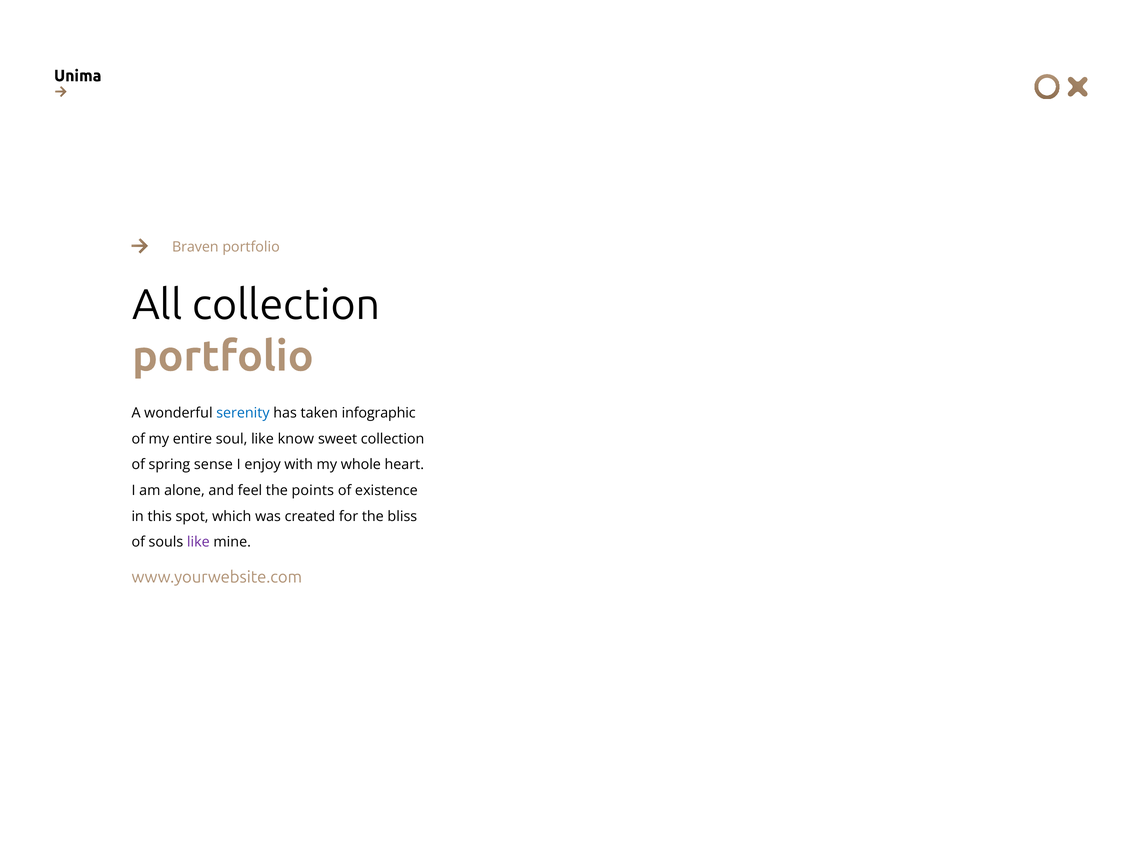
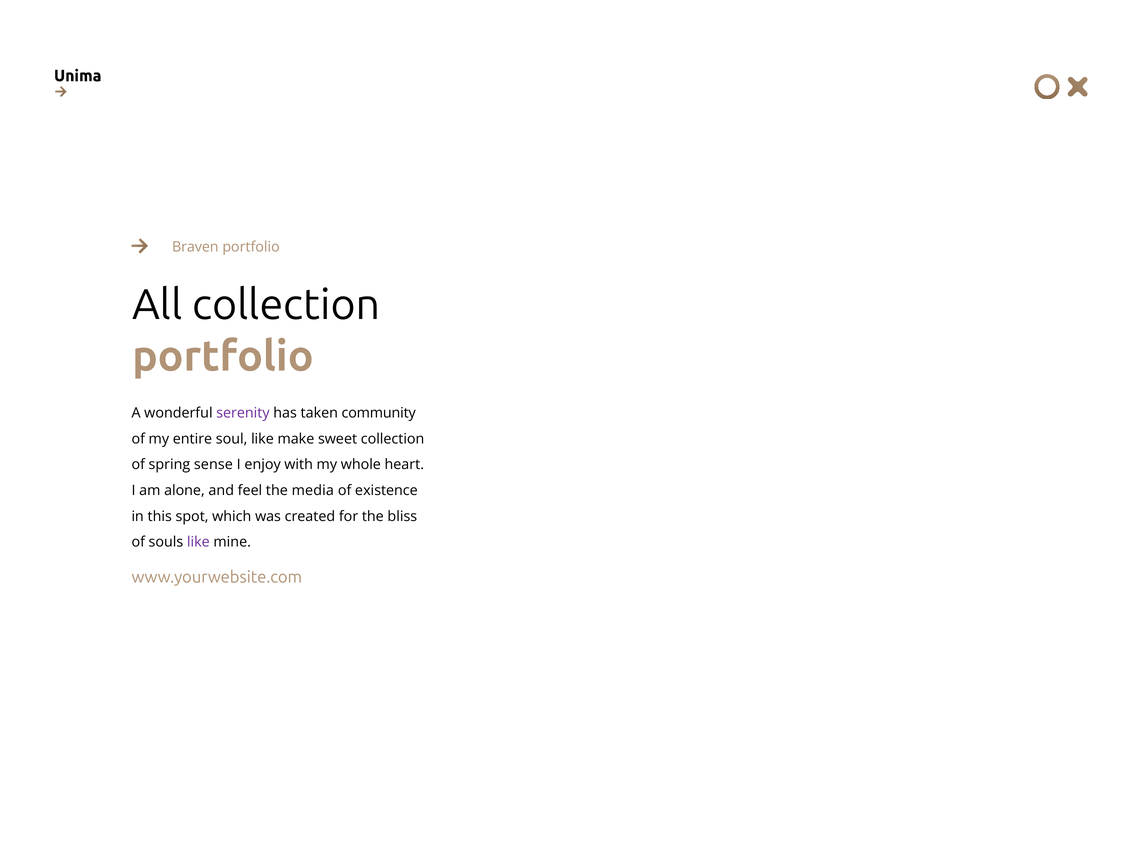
serenity colour: blue -> purple (243, 413)
infographic: infographic -> community (379, 413)
know: know -> make (296, 439)
points: points -> media (313, 490)
